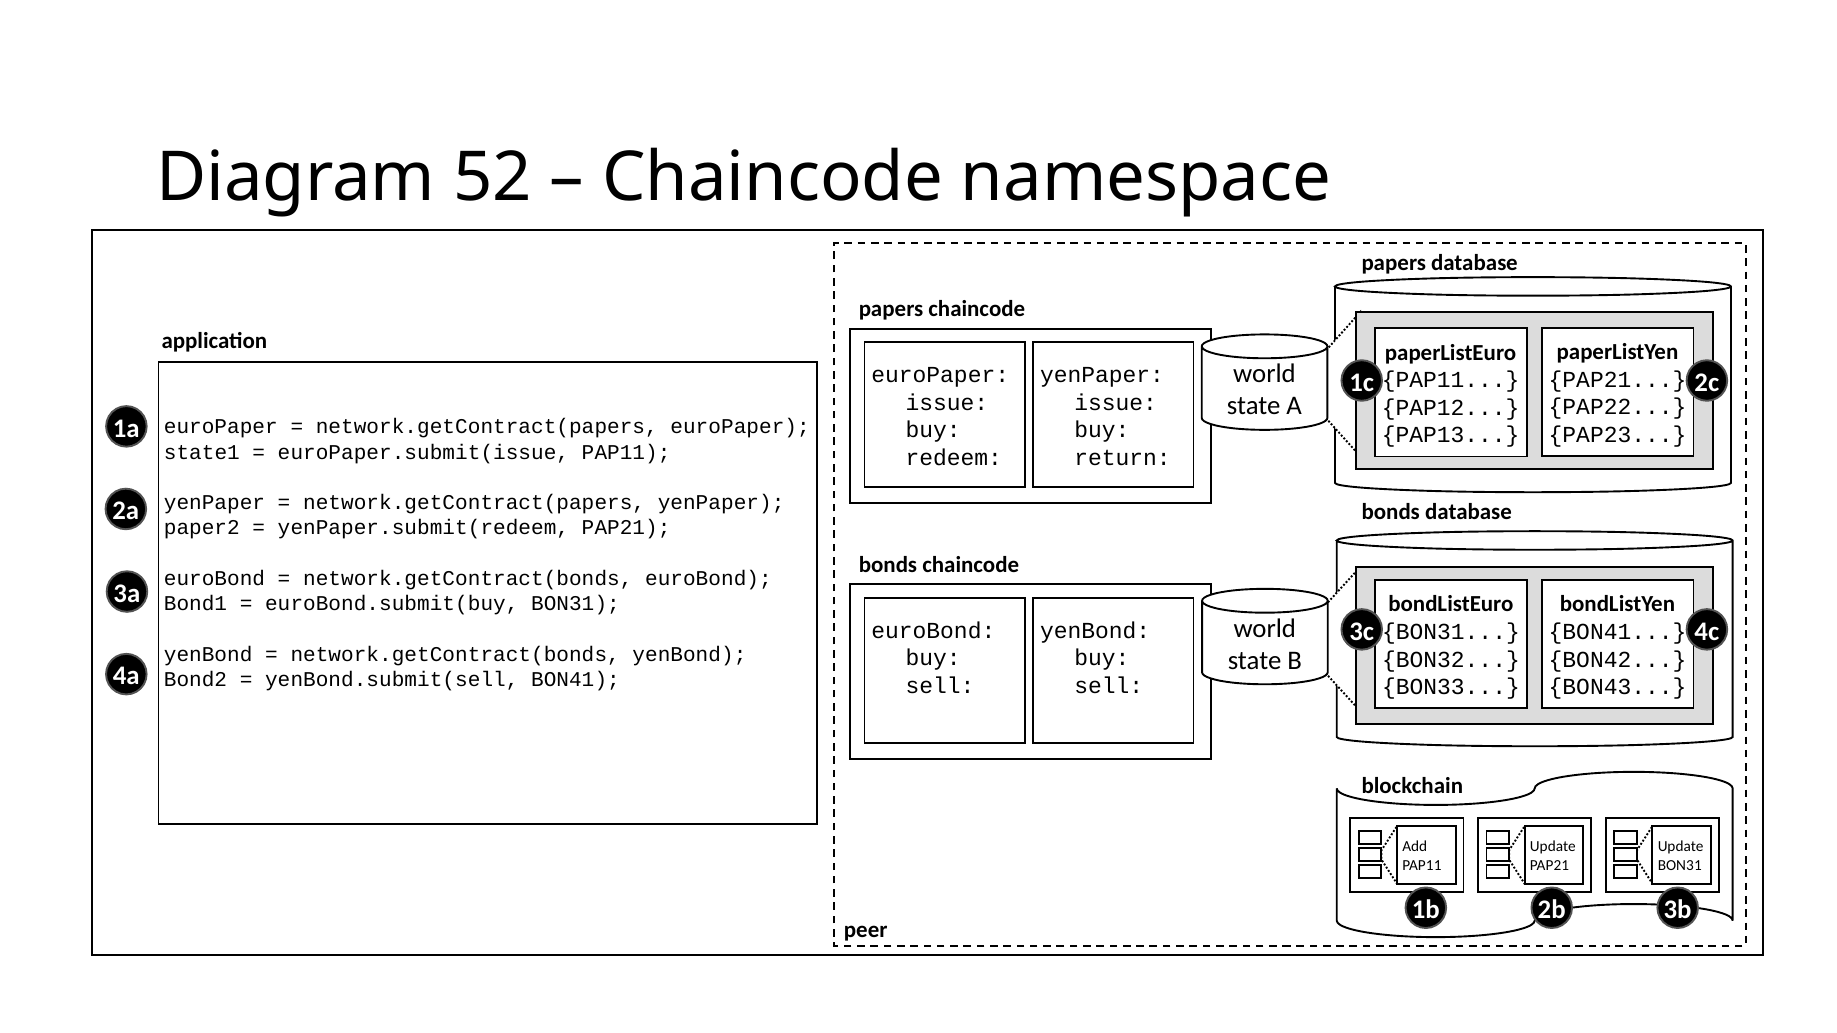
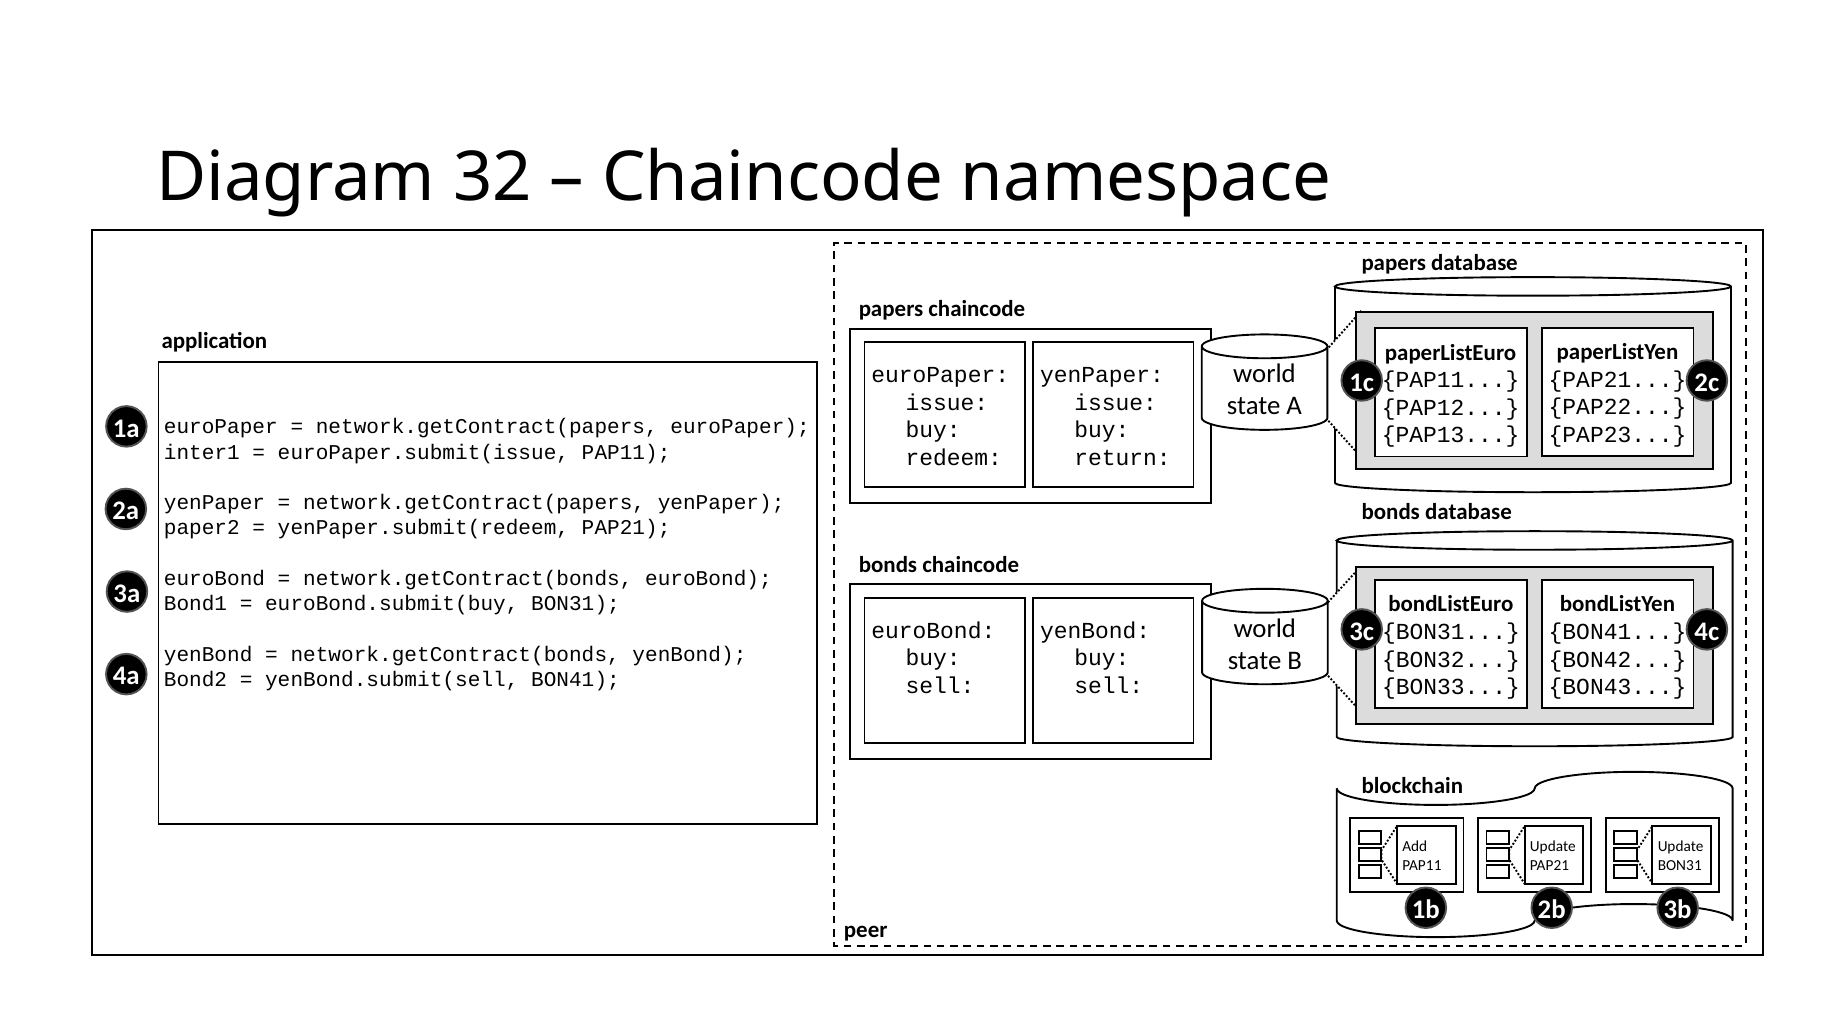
52: 52 -> 32 (492, 177)
state1: state1 -> inter1 (202, 452)
